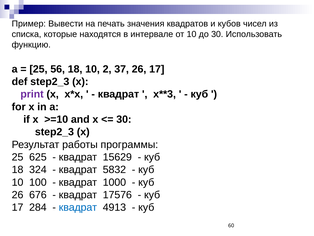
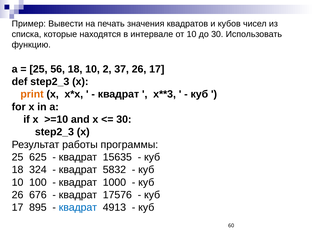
print colour: purple -> orange (32, 94)
15629: 15629 -> 15635 (117, 157)
284: 284 -> 895 (38, 207)
